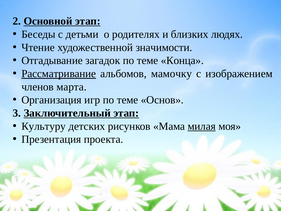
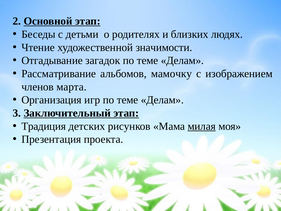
загадок по теме Конца: Конца -> Делам (182, 60)
Рассматривание underline: present -> none (59, 74)
игр по теме Основ: Основ -> Делам (162, 100)
Культуру: Культуру -> Традиция (44, 126)
